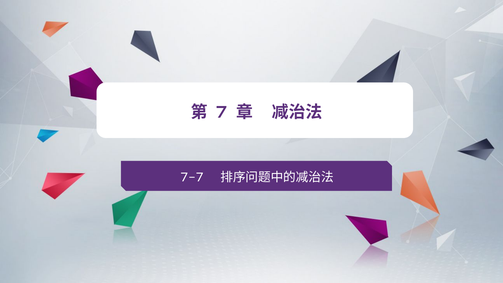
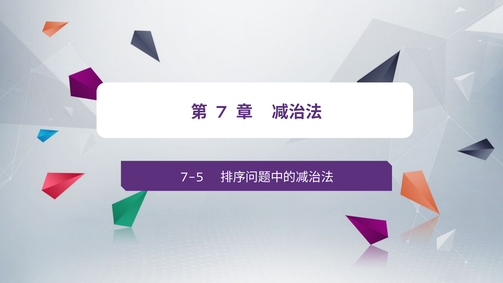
7-7: 7-7 -> 7-5 (192, 177)
